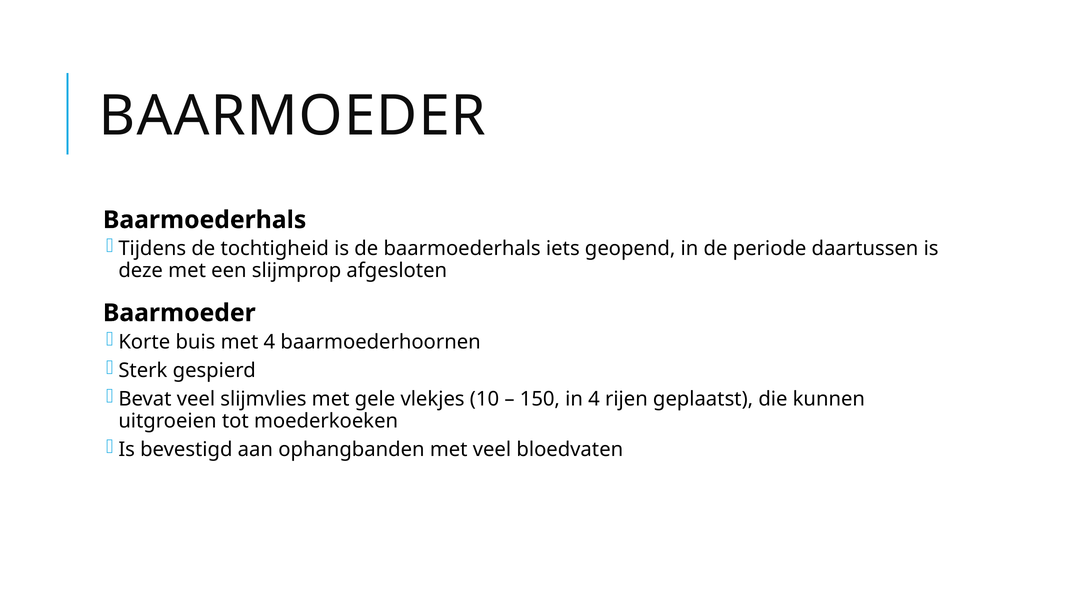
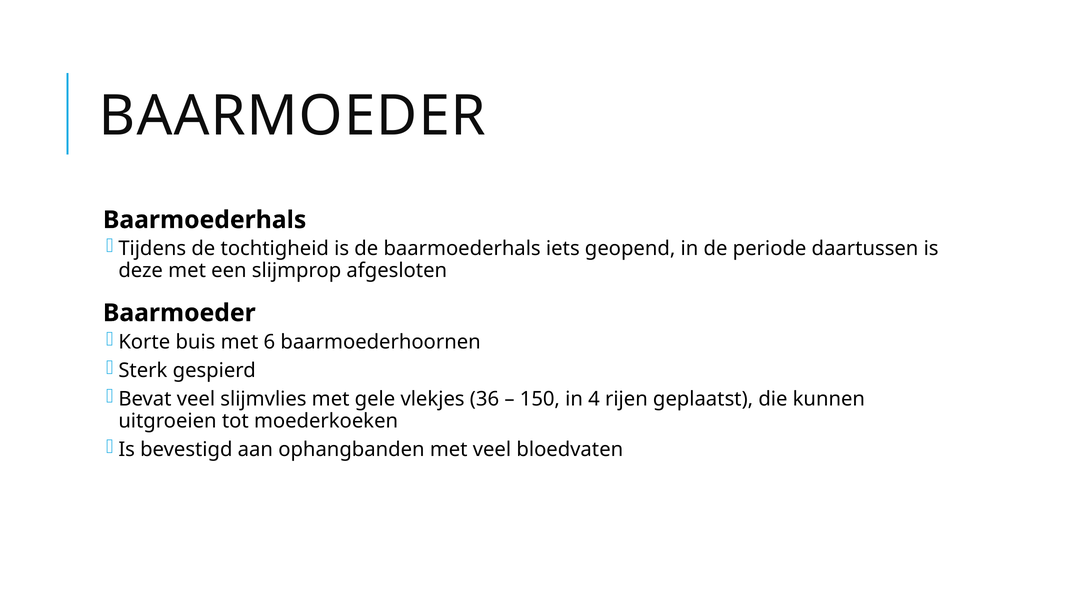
met 4: 4 -> 6 (269, 342)
10: 10 -> 36 (484, 399)
